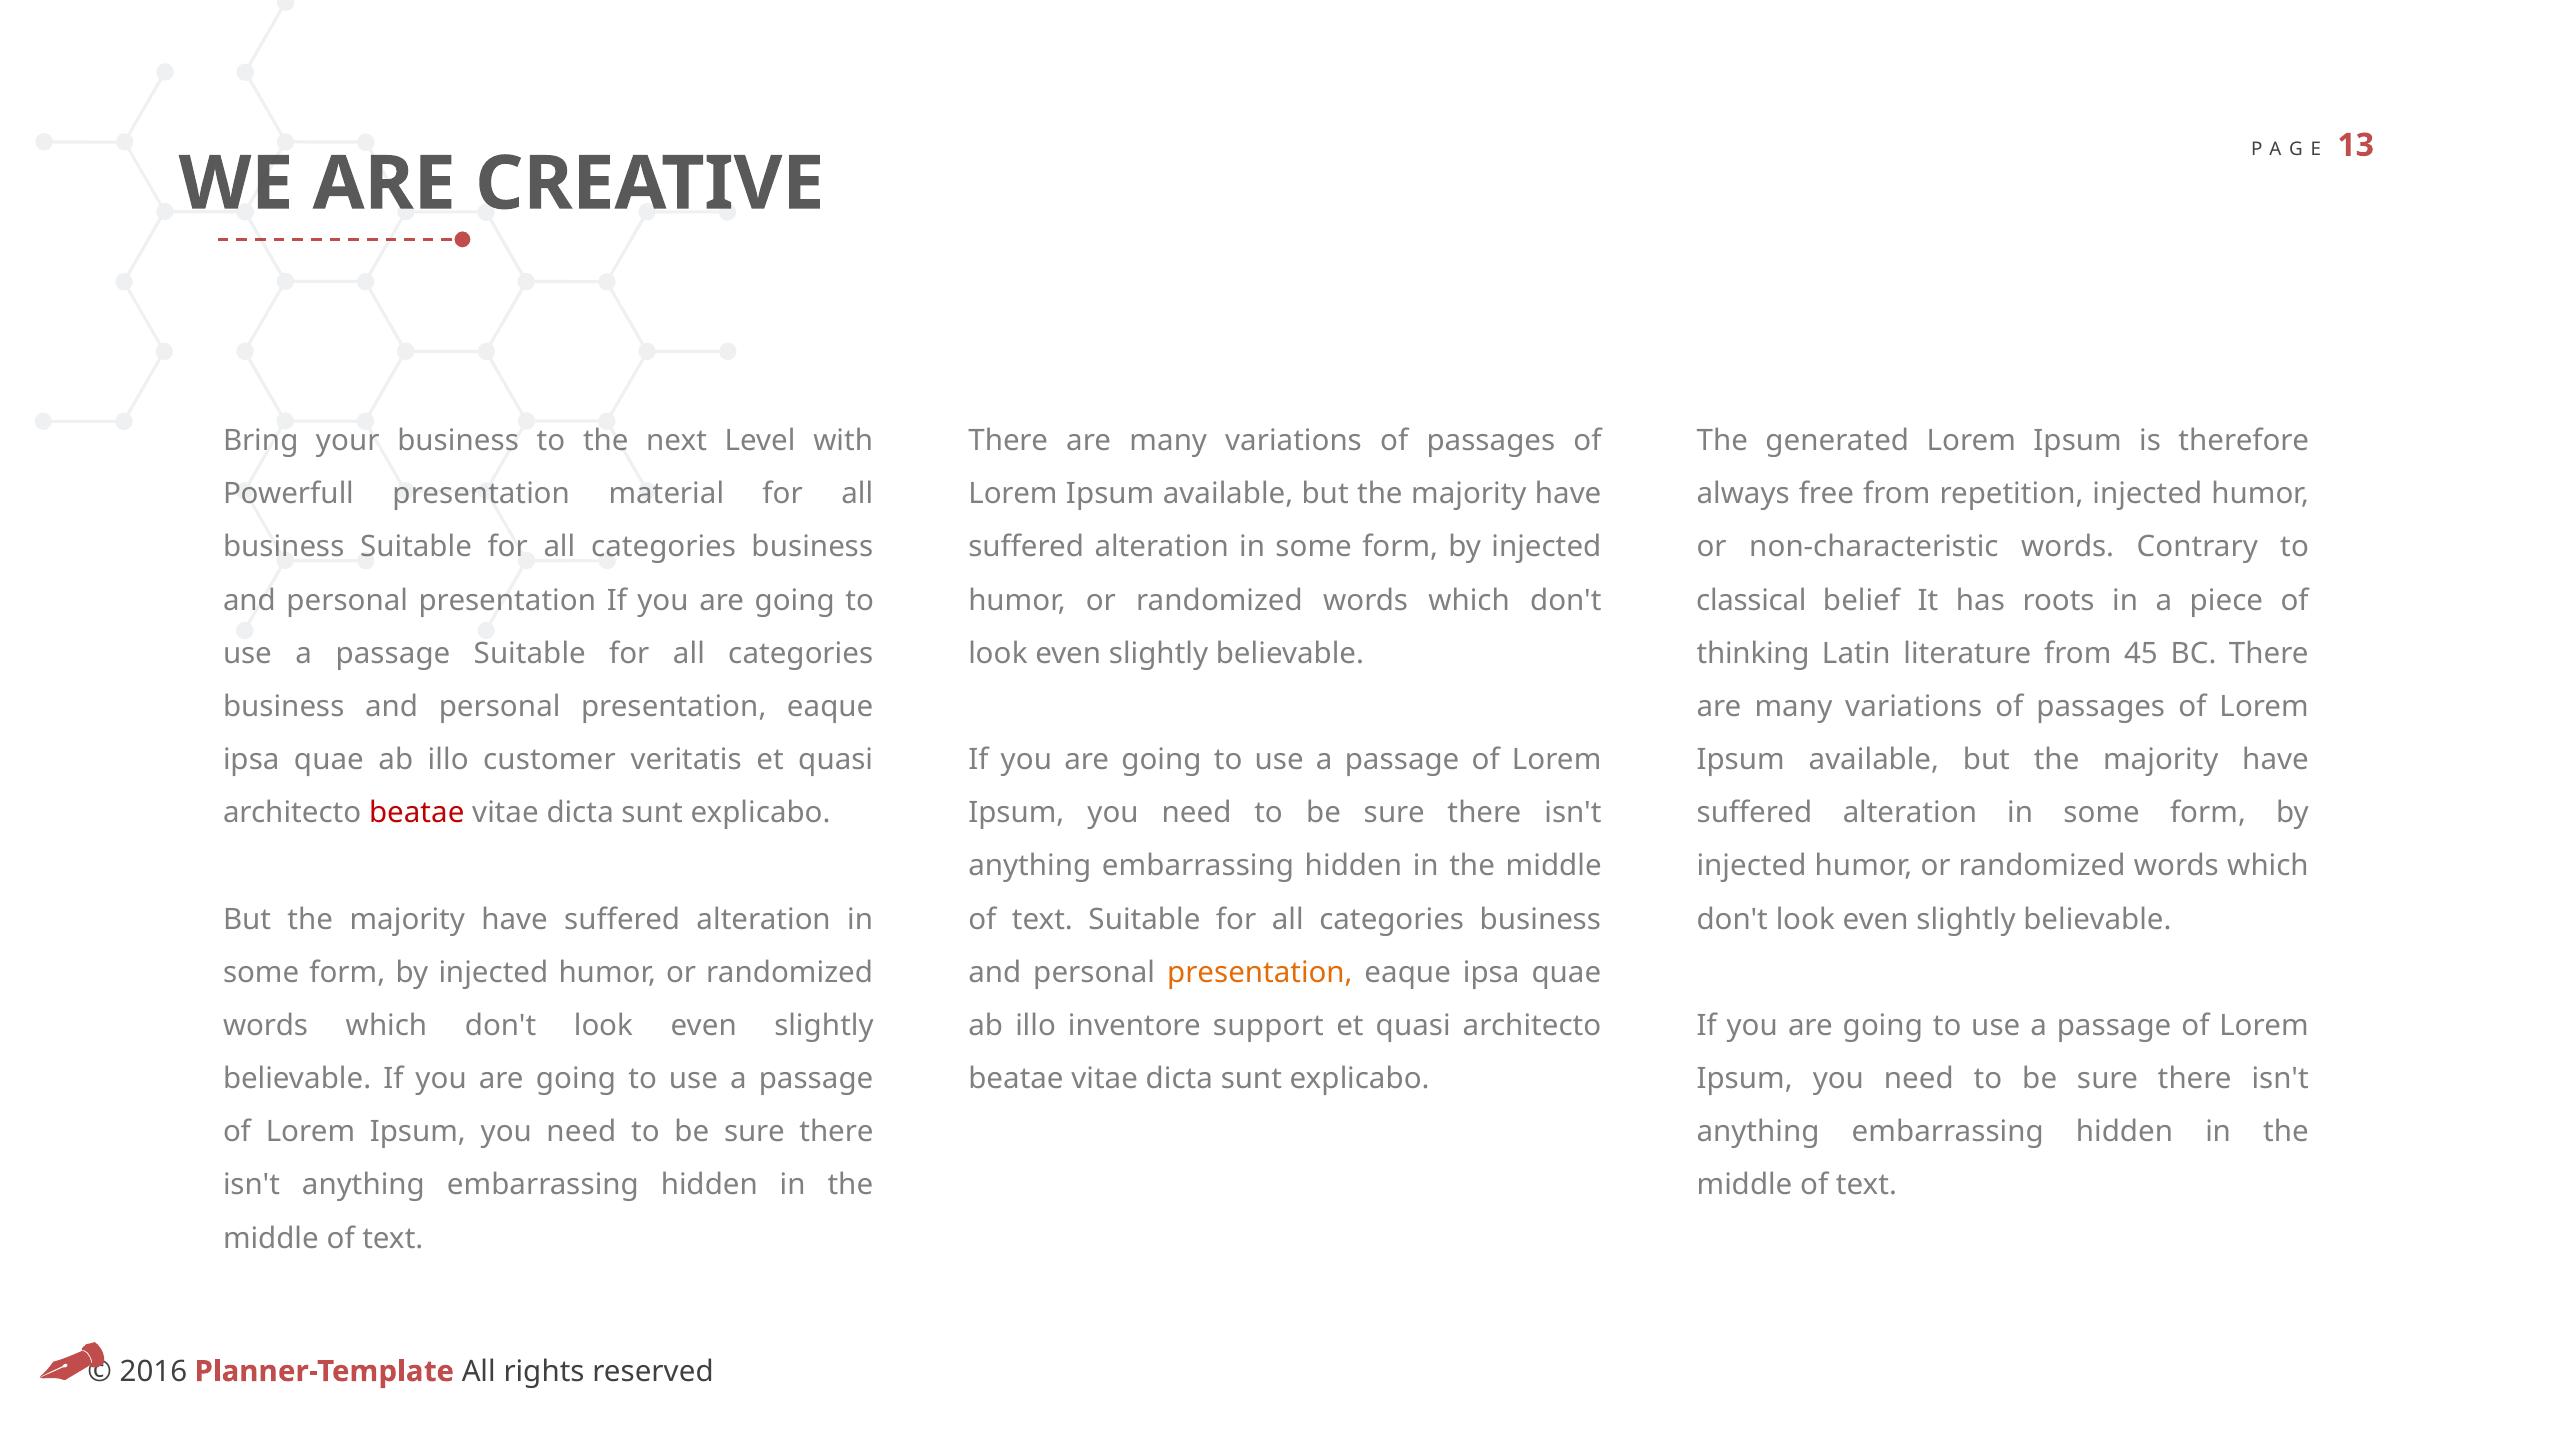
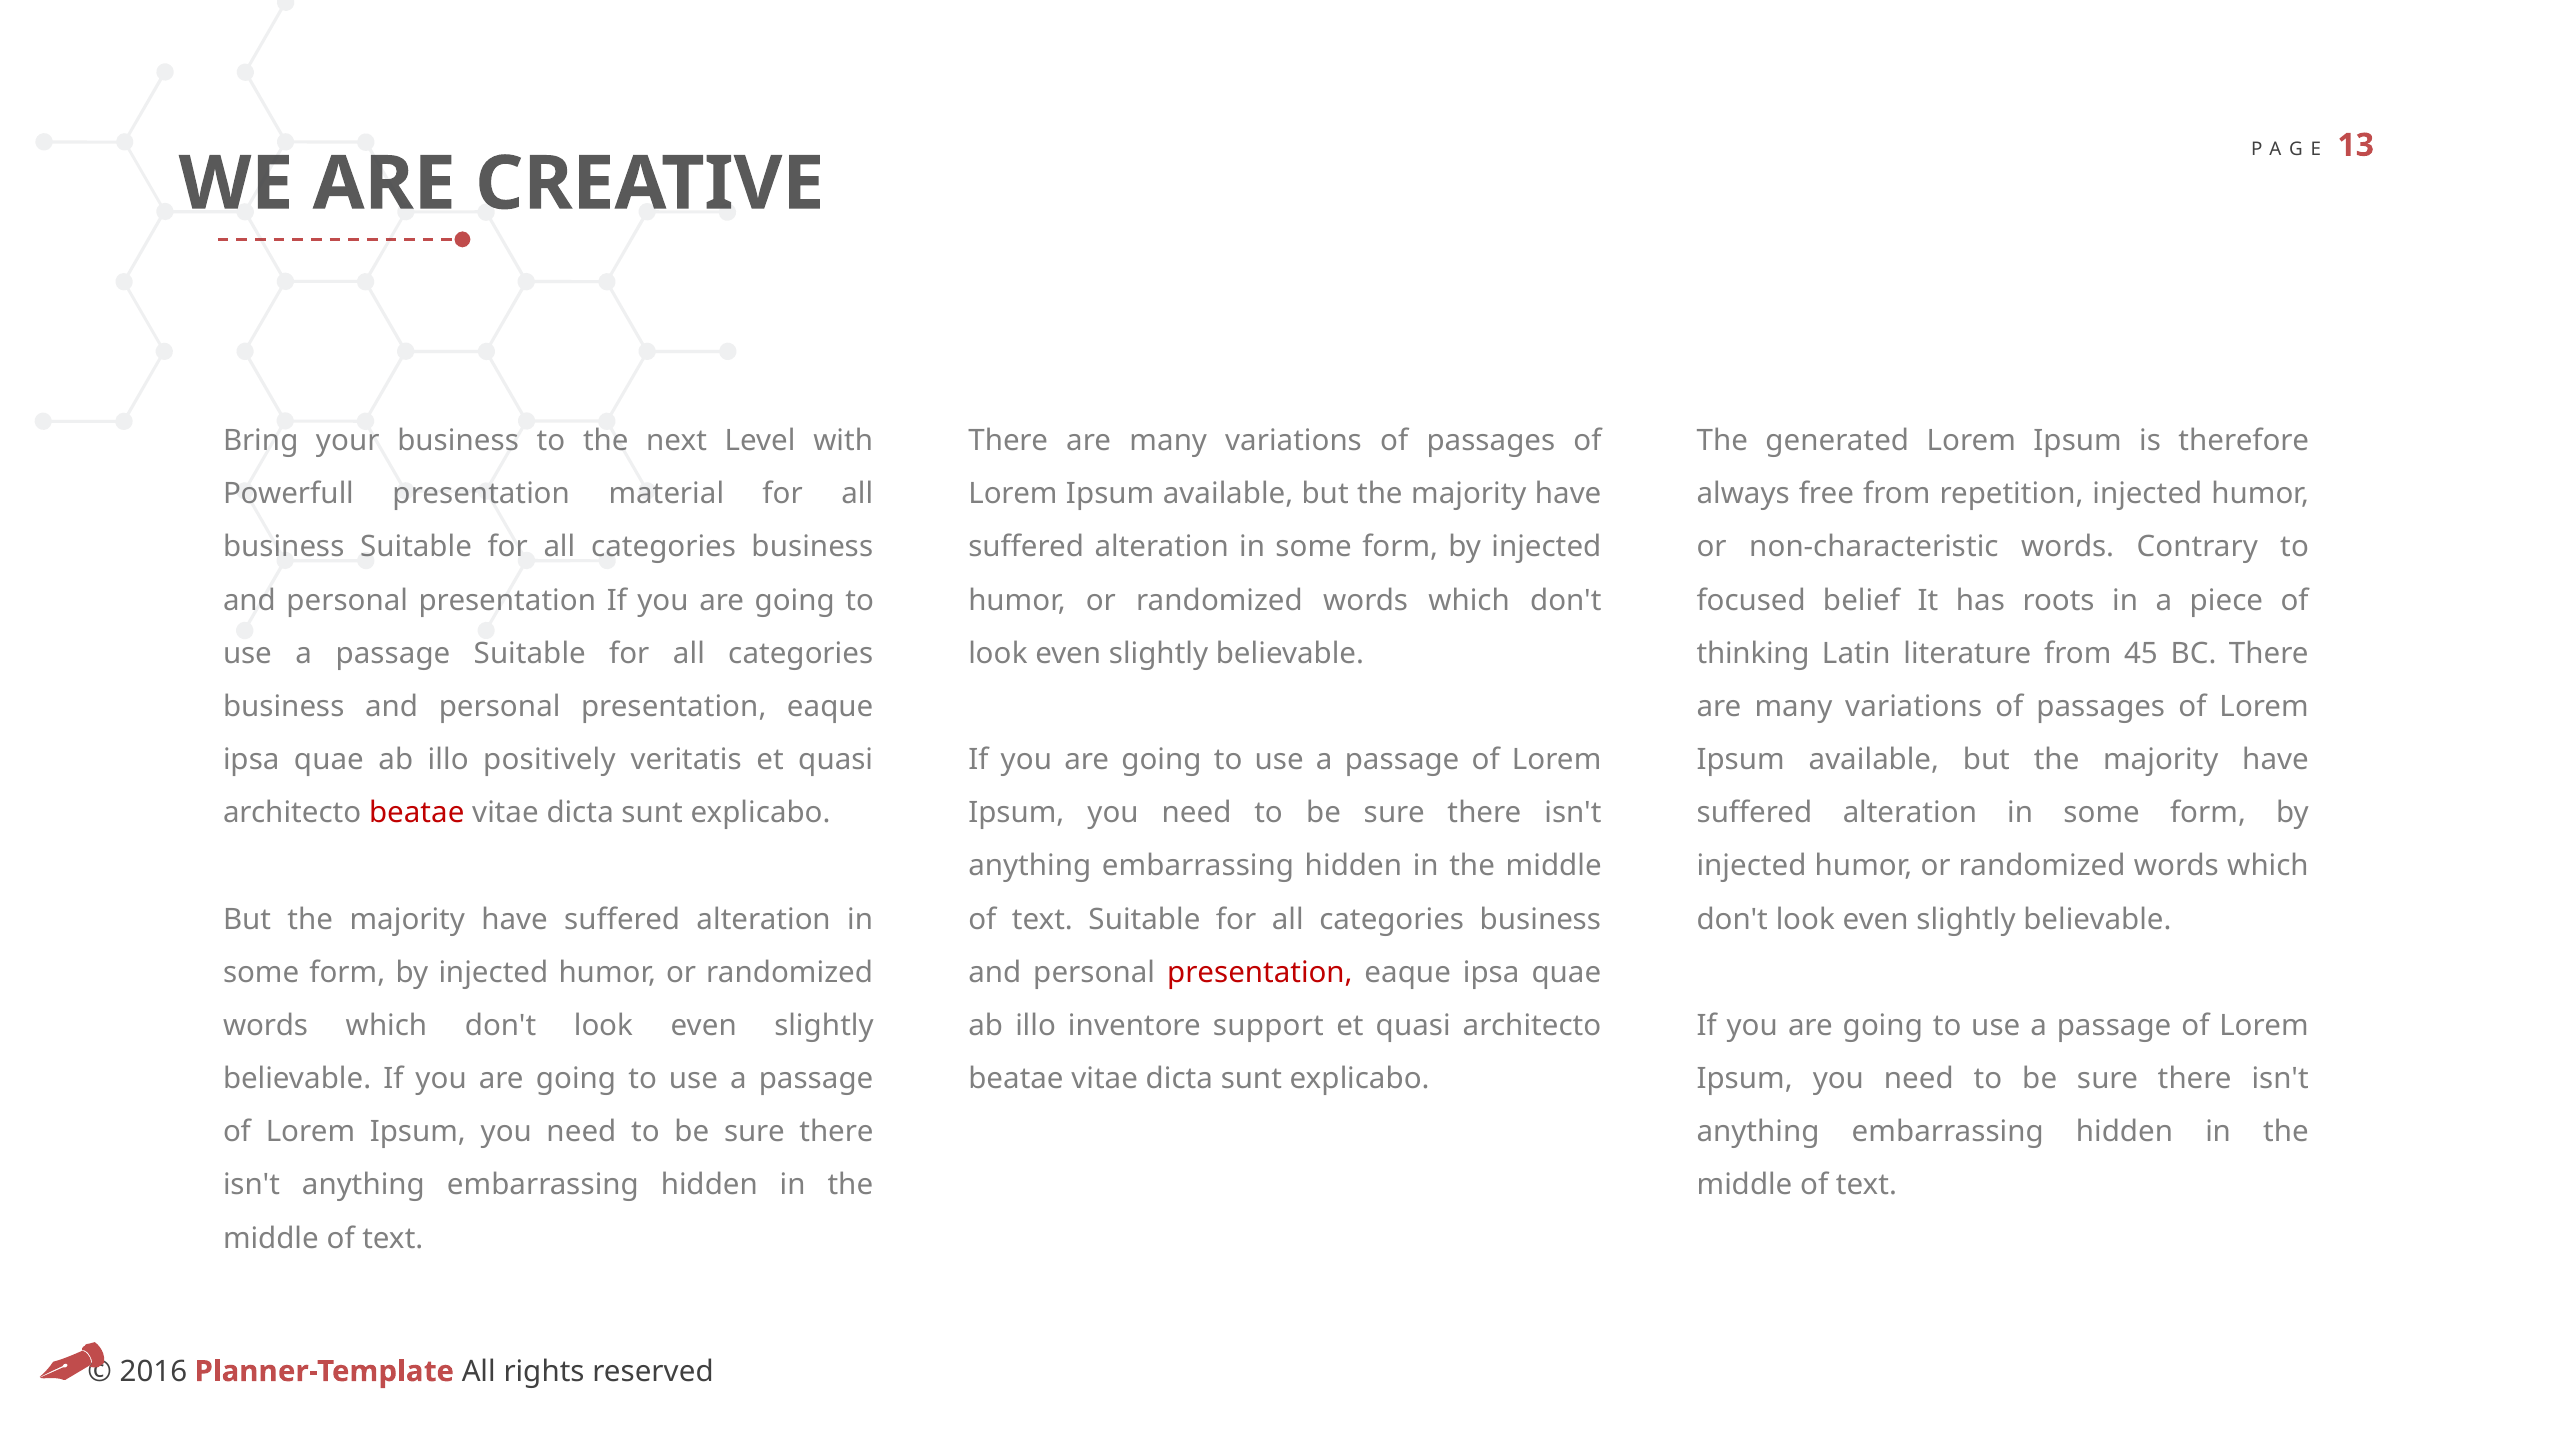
classical: classical -> focused (1751, 600)
customer: customer -> positively (549, 760)
presentation colour: orange -> red (1260, 973)
